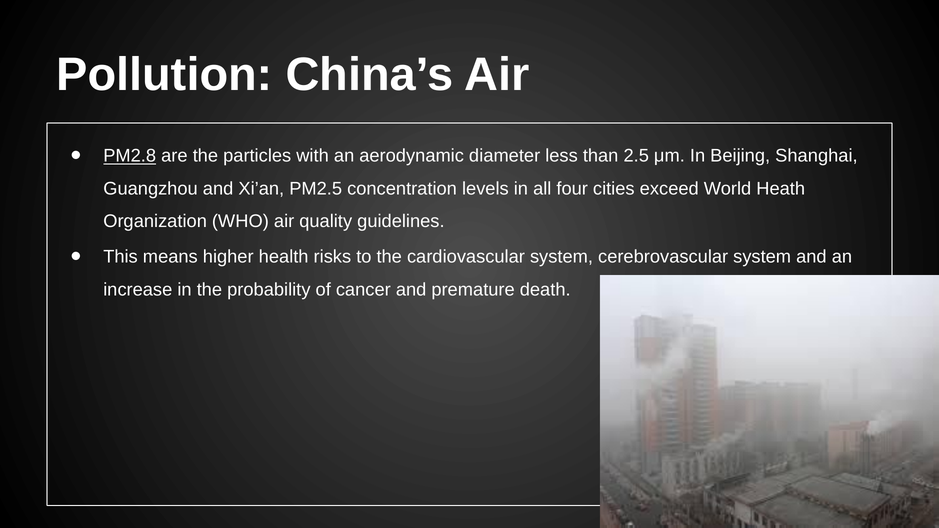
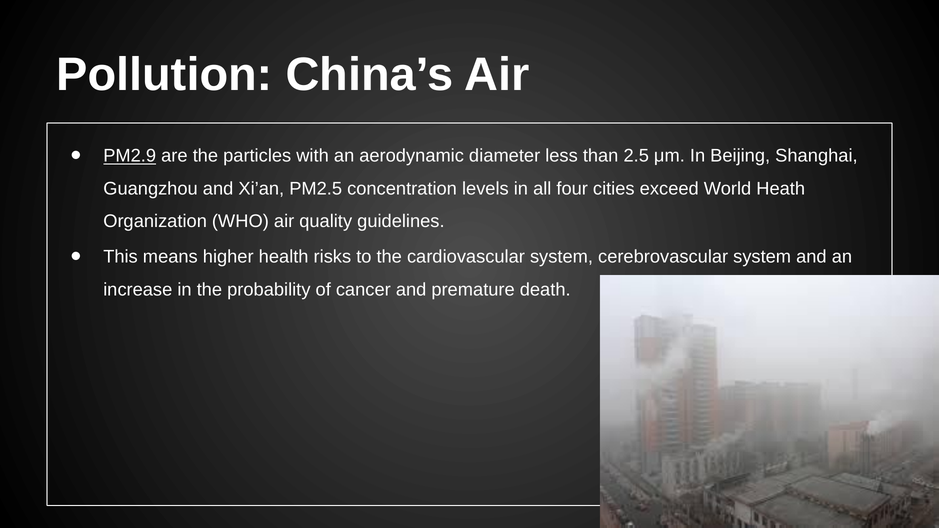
PM2.8: PM2.8 -> PM2.9 (130, 156)
